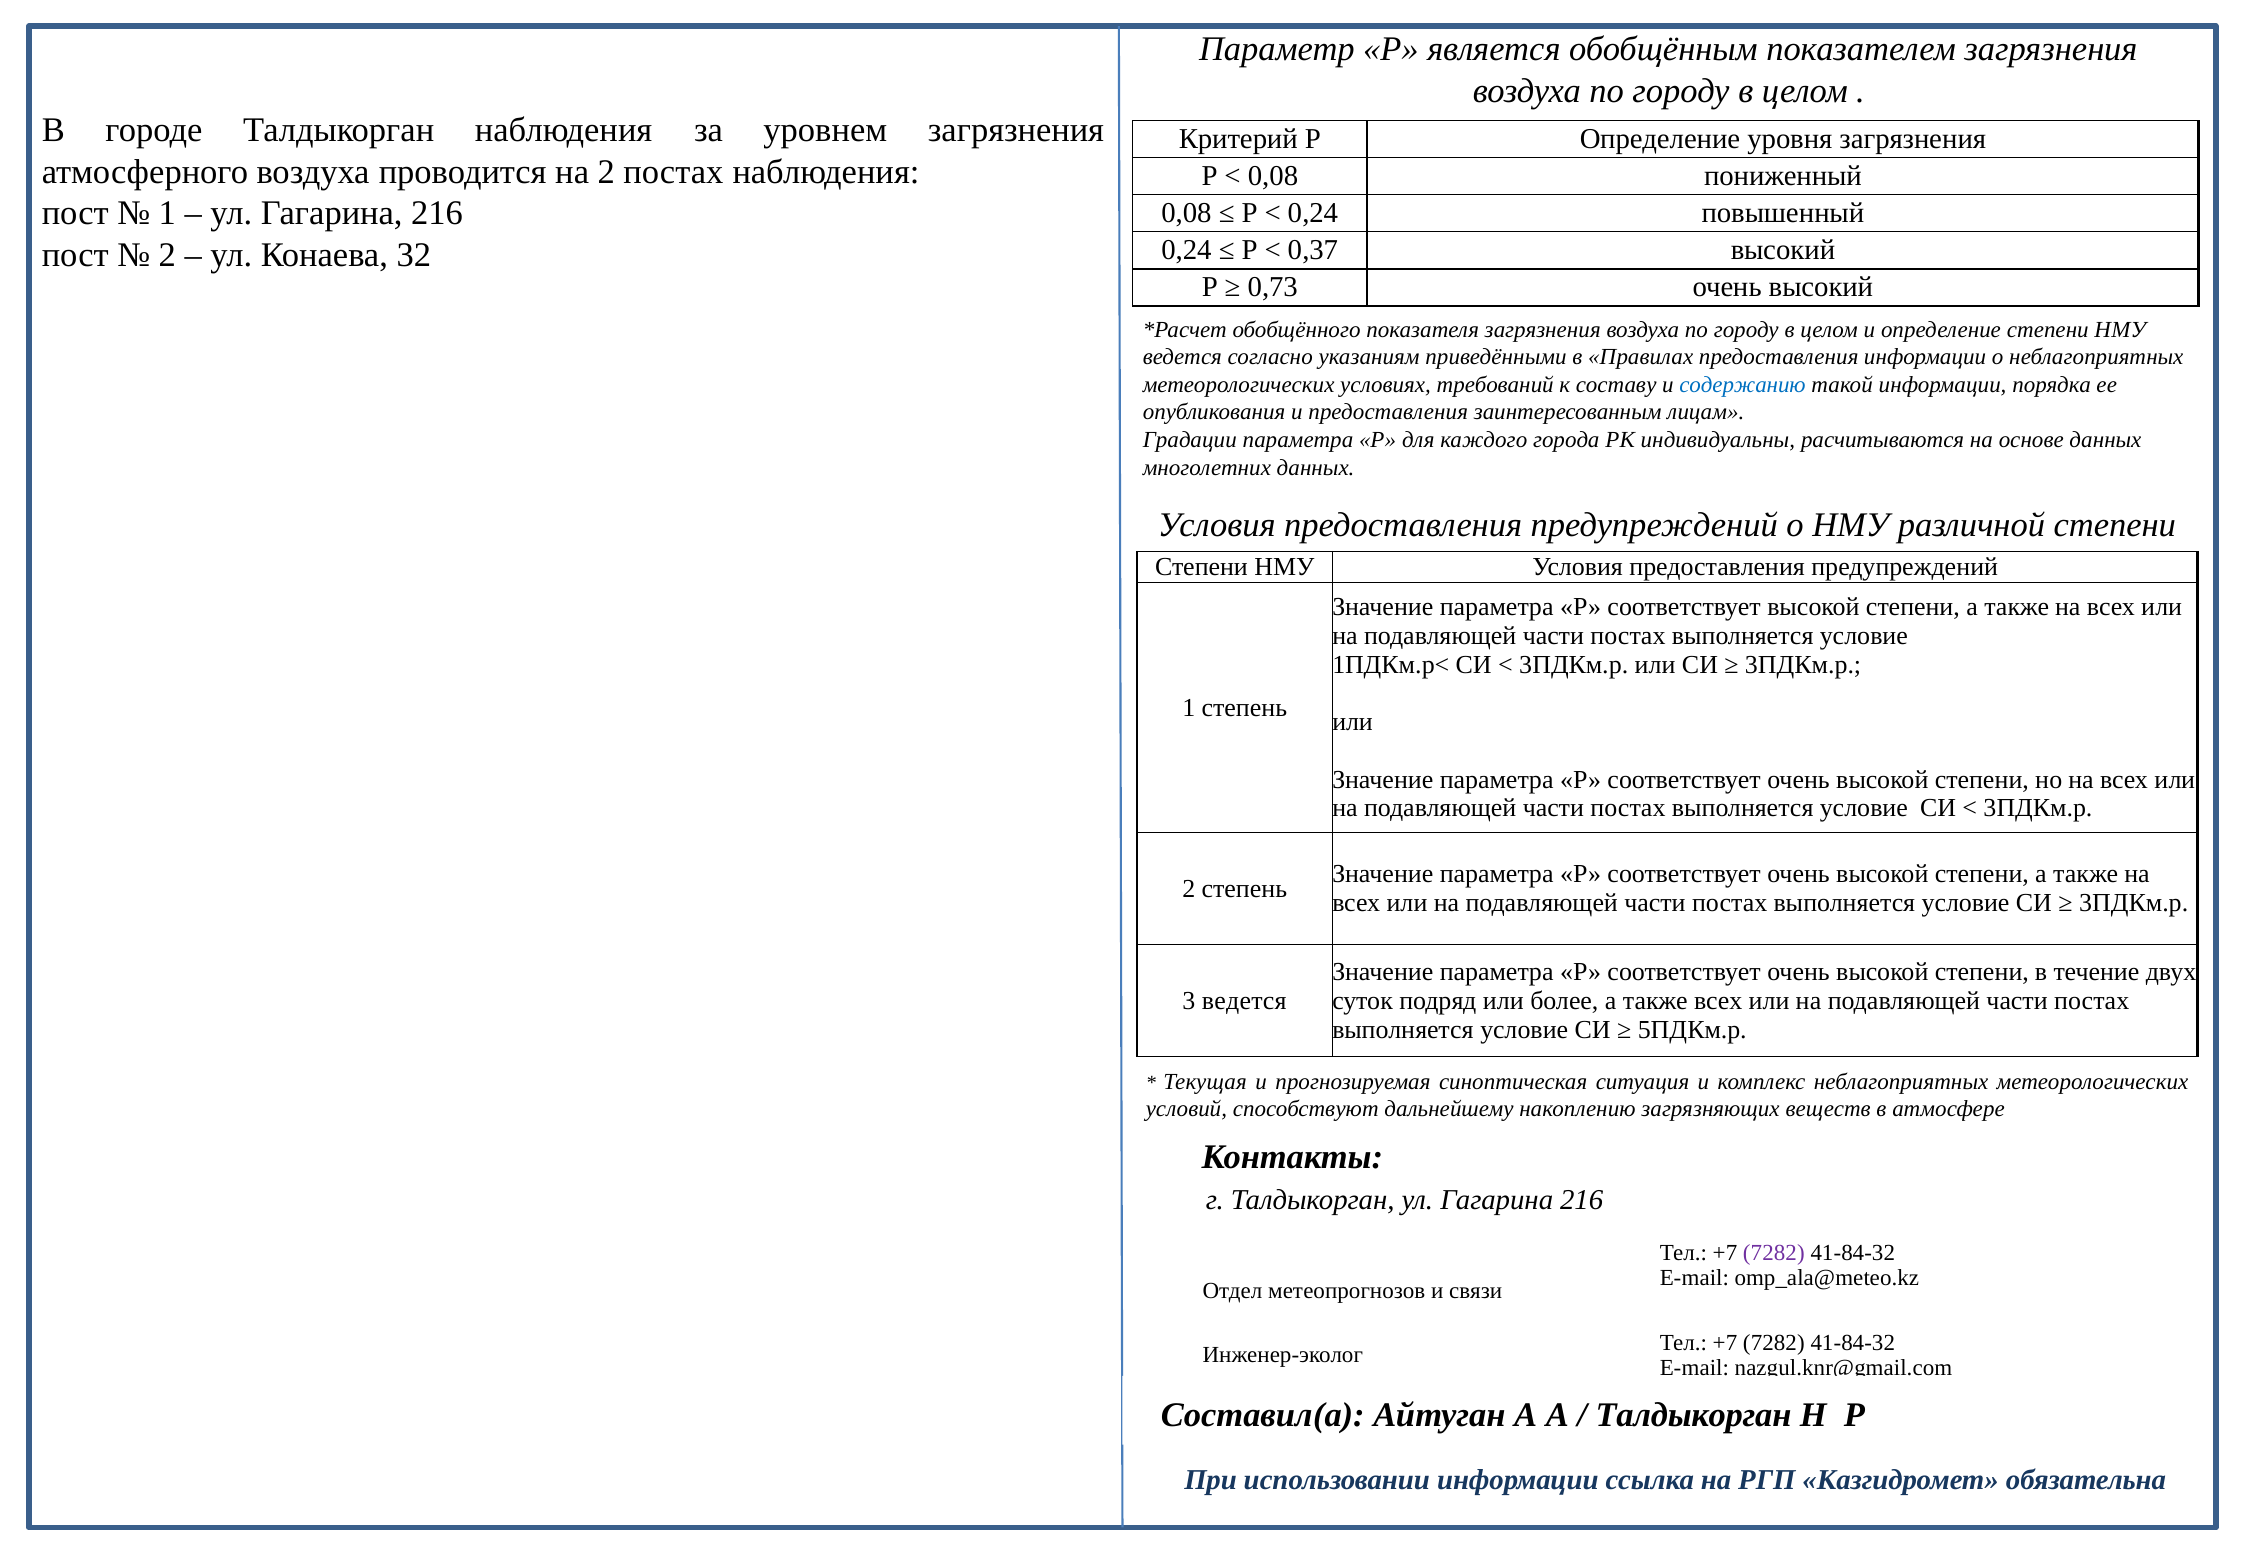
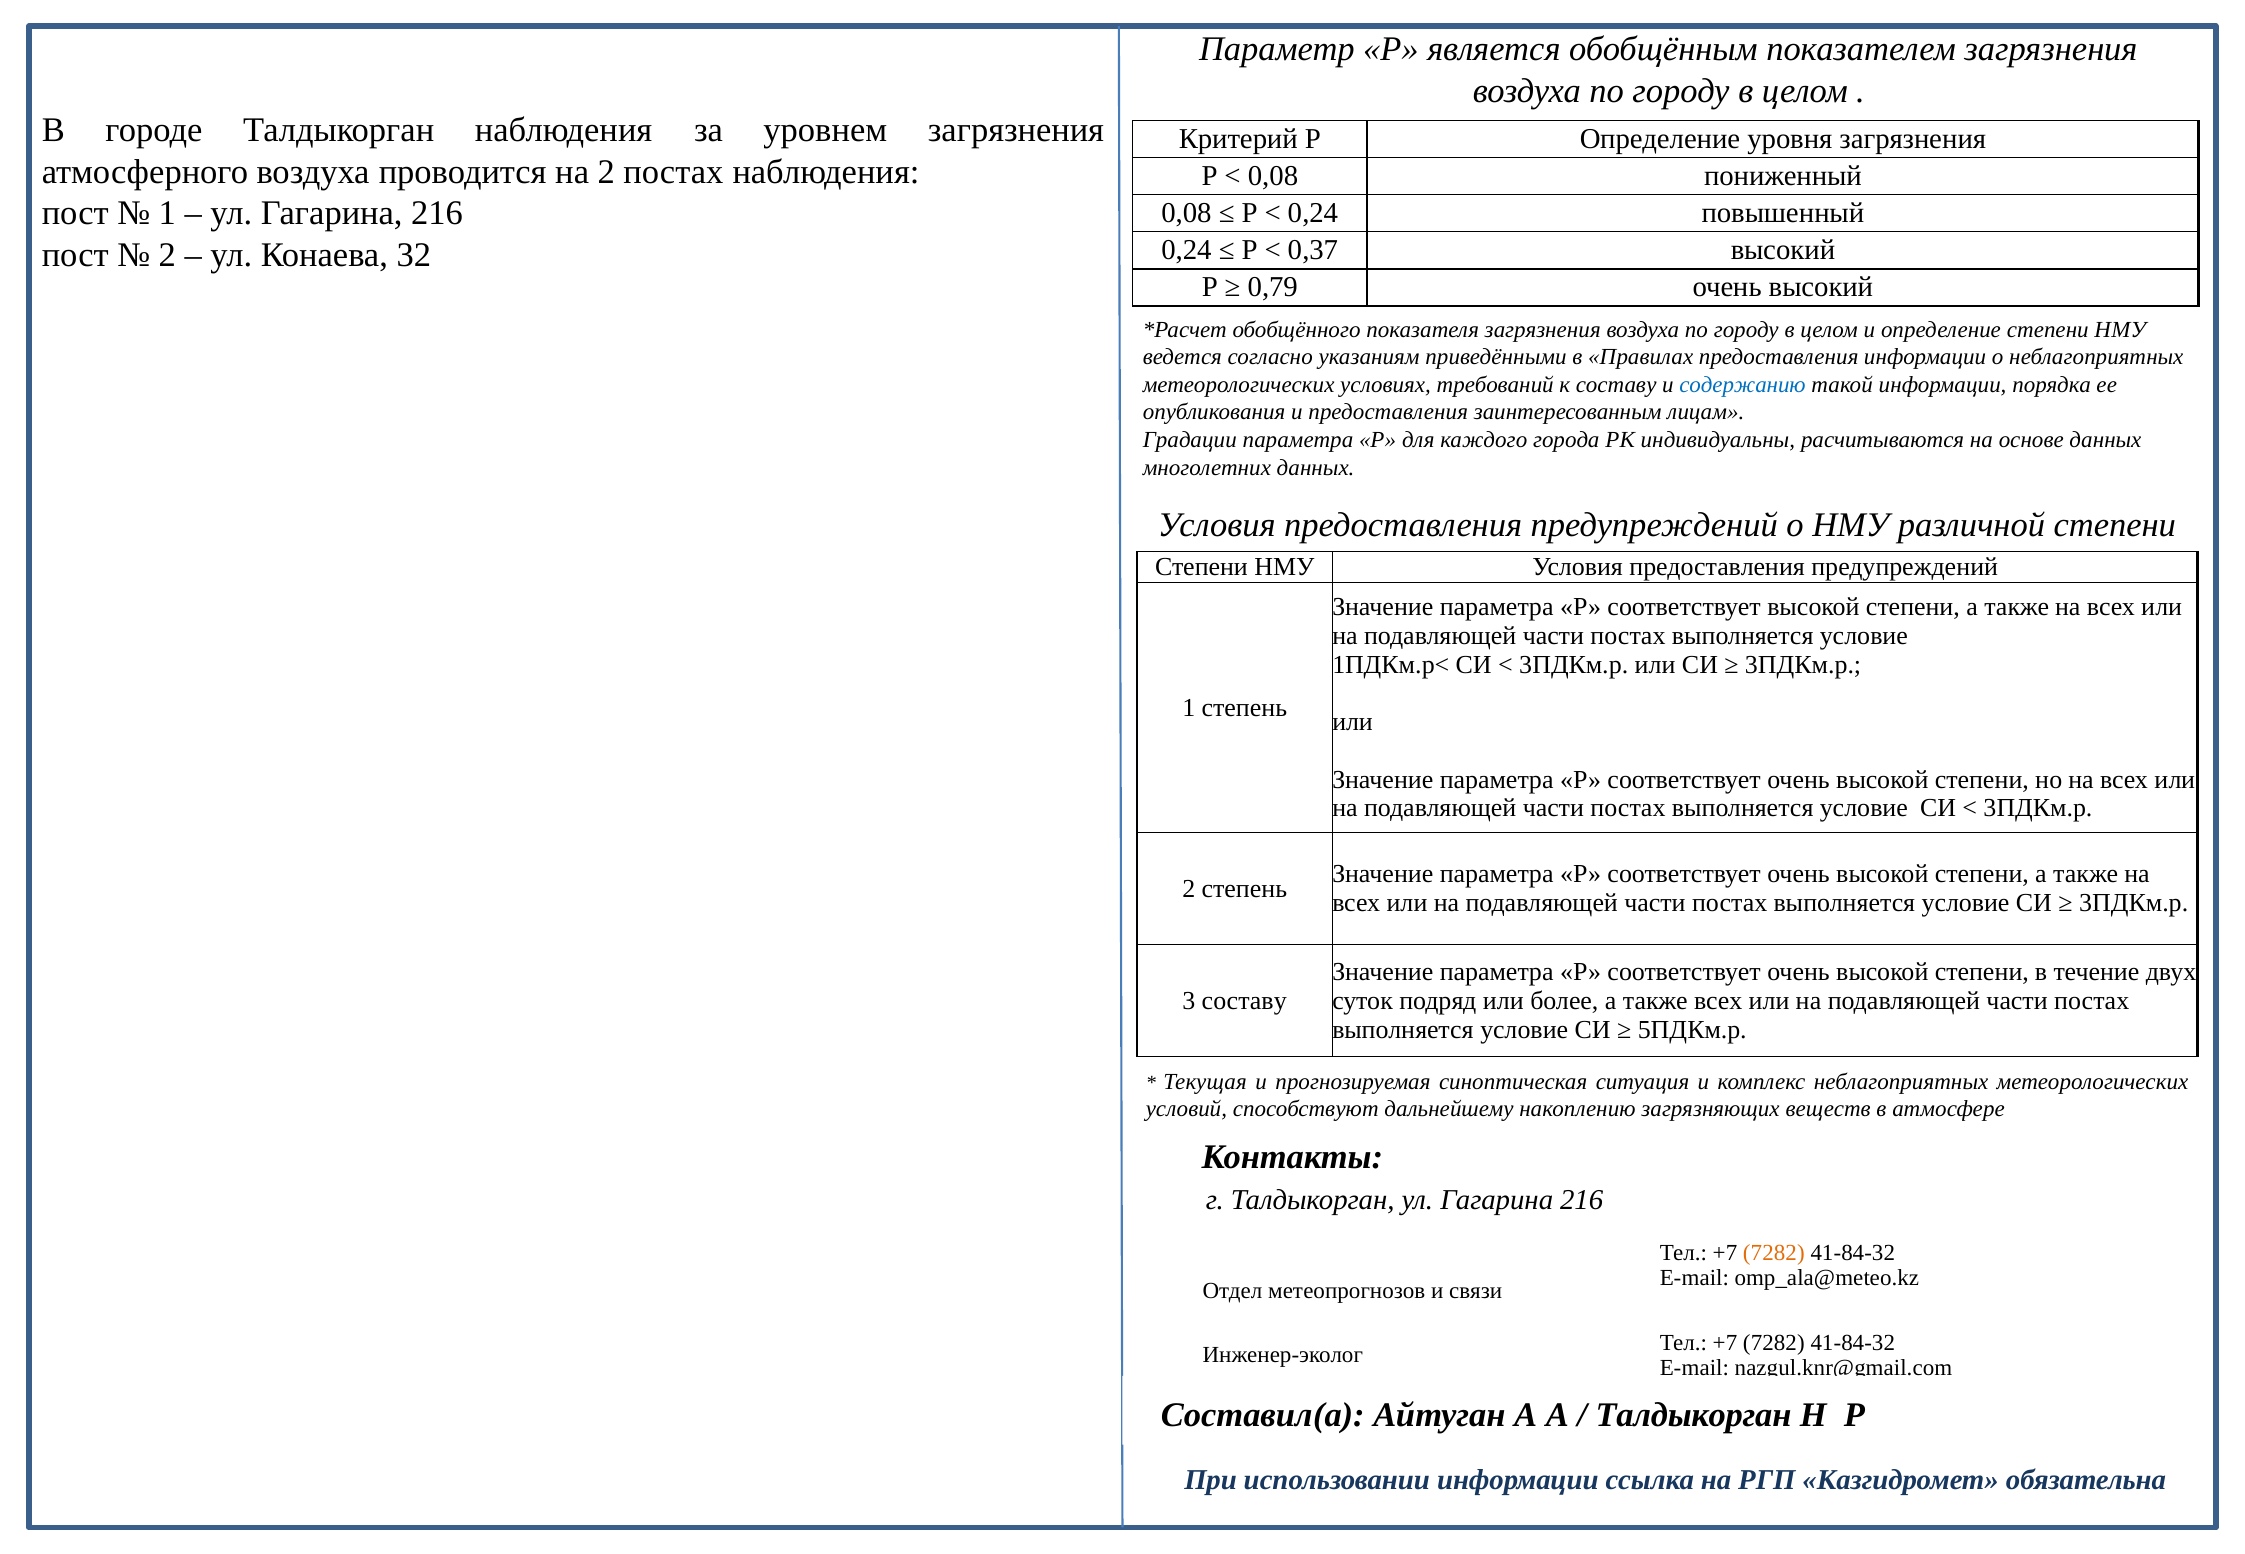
0,73: 0,73 -> 0,79 (1273, 287)
3 ведется: ведется -> составу (1244, 1001)
7282 colour: purple -> orange (1774, 1253)
